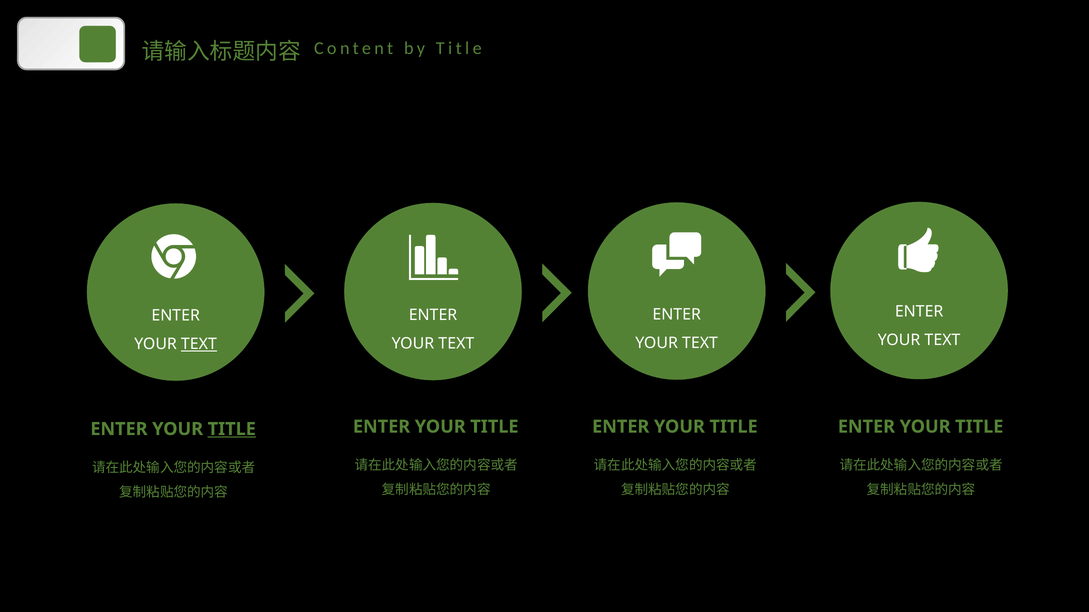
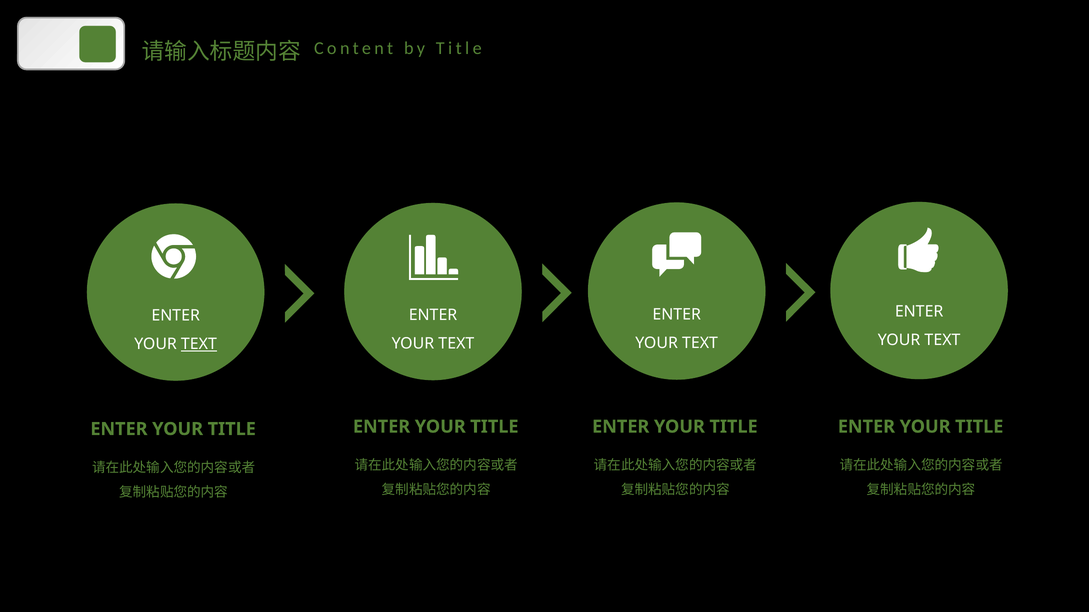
TITLE underline: present -> none (232, 429)
